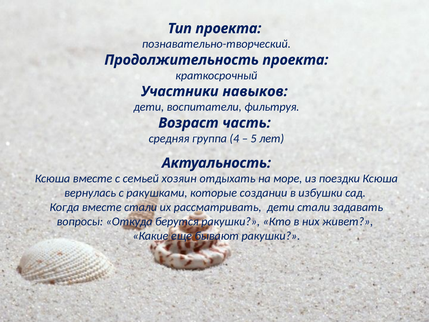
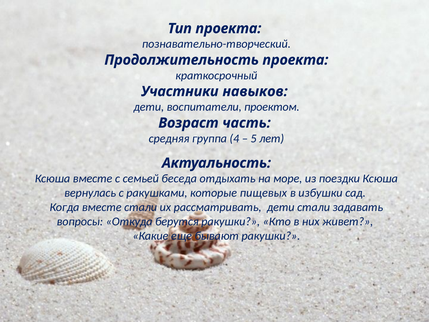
фильтруя: фильтруя -> проектом (272, 107)
хозяин: хозяин -> беседа (179, 178)
создании: создании -> пищевых (263, 193)
